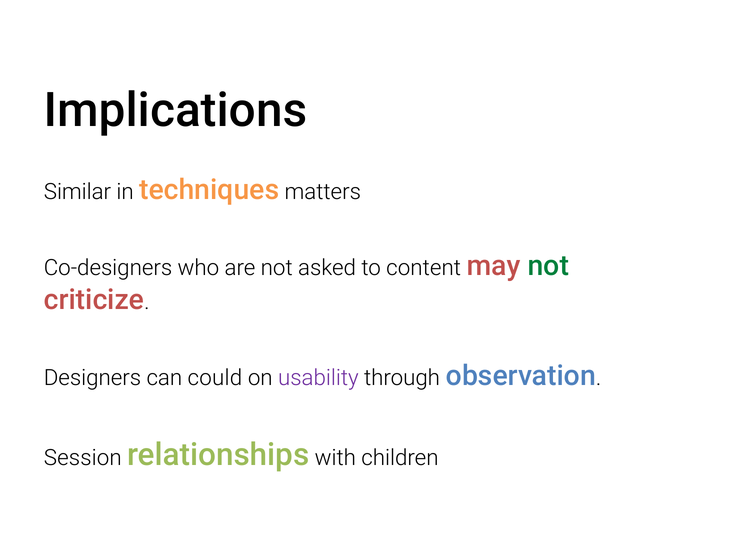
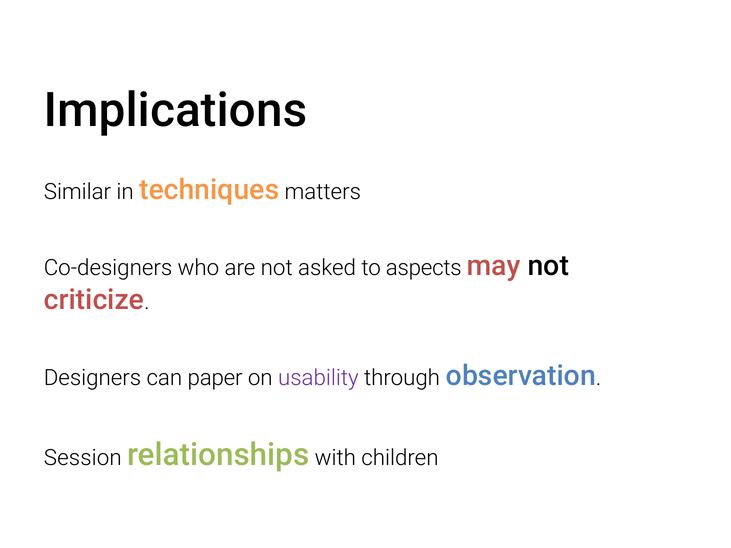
content: content -> aspects (424, 268)
not colour: green -> black (548, 266)
could: could -> paper (215, 378)
